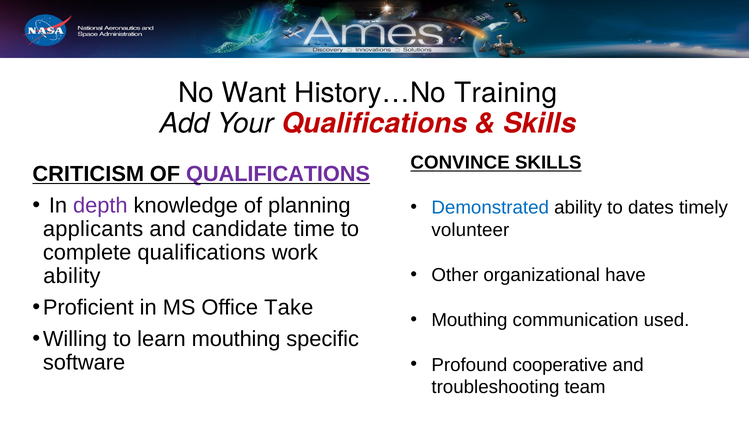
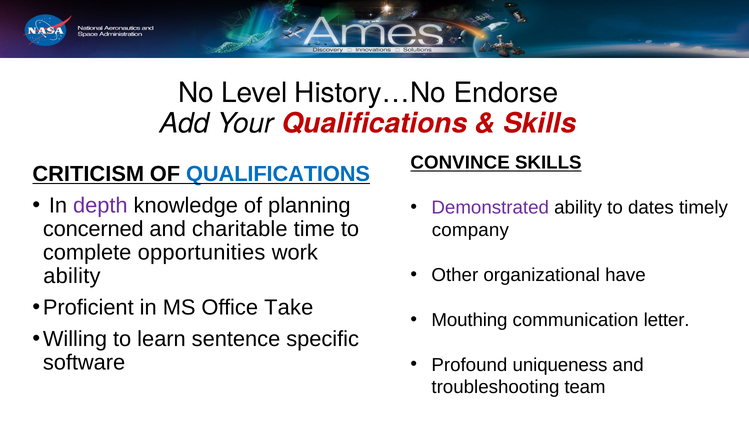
Want: Want -> Level (254, 93)
Training: Training -> Endorse (506, 93)
QUALIFICATIONS colour: purple -> blue (278, 174)
Demonstrated colour: blue -> purple (490, 208)
applicants: applicants -> concerned (93, 229)
candidate: candidate -> charitable (240, 229)
volunteer: volunteer -> company (470, 230)
complete qualifications: qualifications -> opportunities (201, 253)
used: used -> letter (667, 320)
learn mouthing: mouthing -> sentence (236, 339)
cooperative: cooperative -> uniqueness (560, 365)
